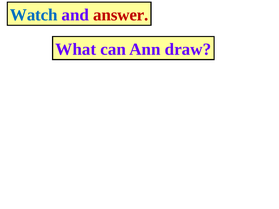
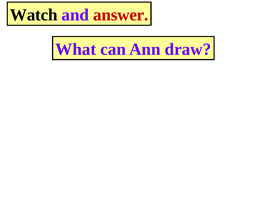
Watch colour: blue -> black (34, 15)
